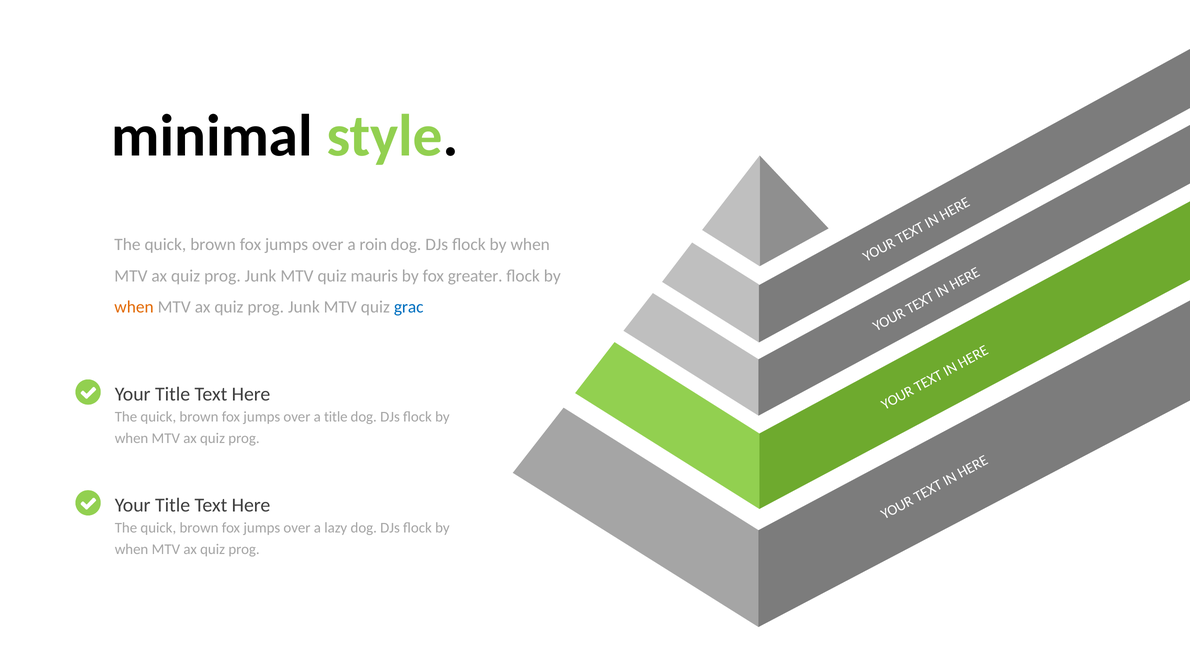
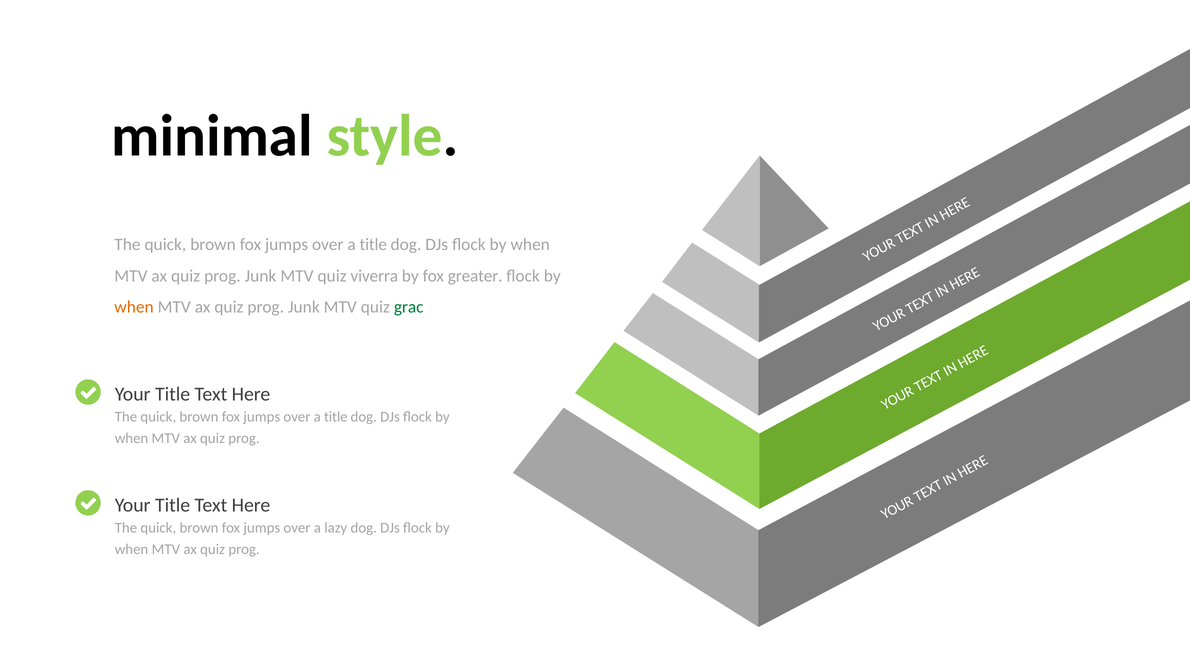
roin: roin -> title (373, 245)
mauris: mauris -> viverra (374, 276)
grac colour: blue -> green (409, 307)
